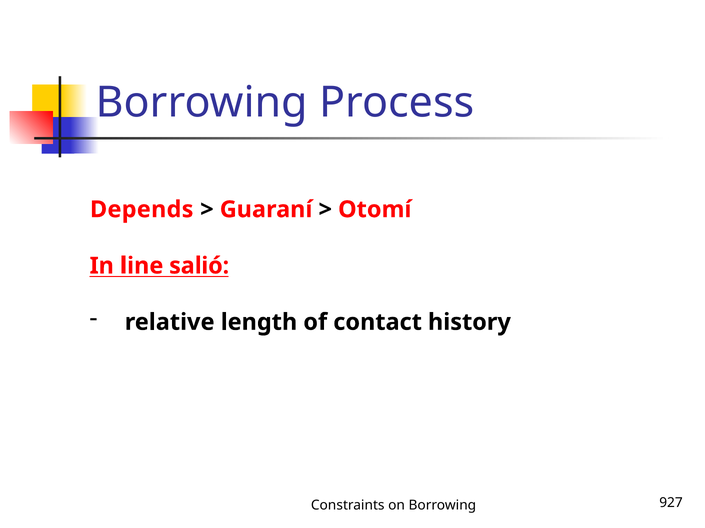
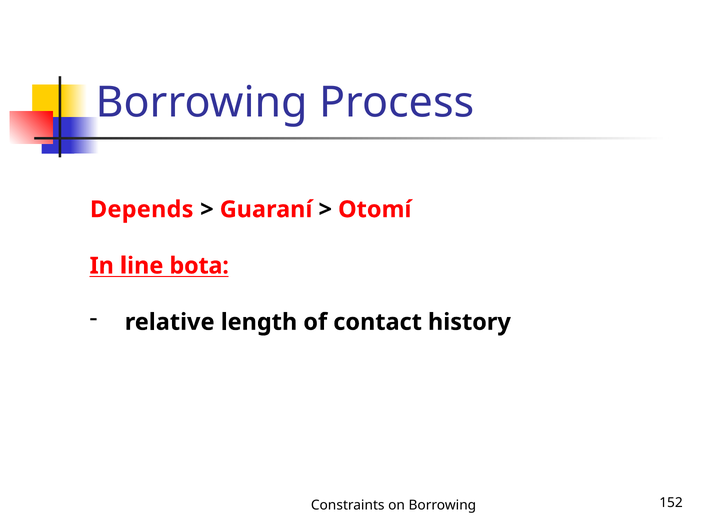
salió: salió -> bota (199, 266)
927: 927 -> 152 (671, 504)
